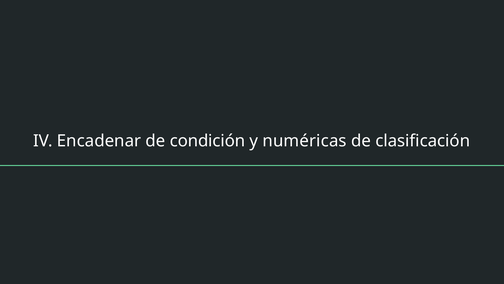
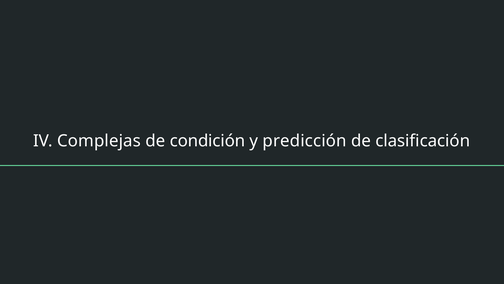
Encadenar: Encadenar -> Complejas (99, 141)
numéricas: numéricas -> predicción (305, 141)
